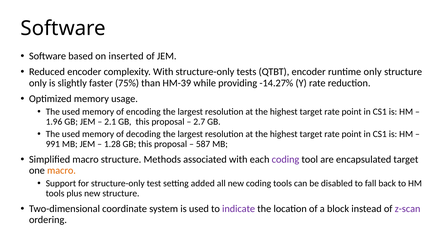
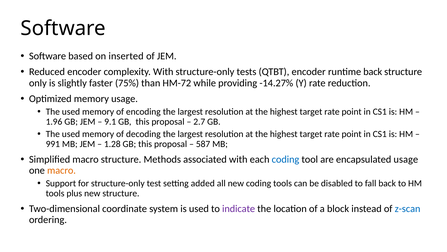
runtime only: only -> back (373, 72)
HM-39: HM-39 -> HM-72 (177, 83)
2.1: 2.1 -> 9.1 (110, 121)
coding colour: purple -> blue (286, 159)
encapsulated target: target -> usage (406, 159)
z-scan colour: purple -> blue (408, 208)
